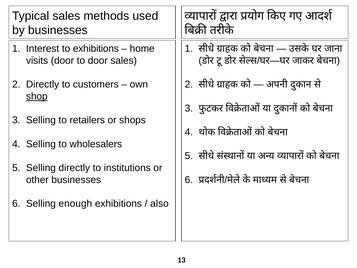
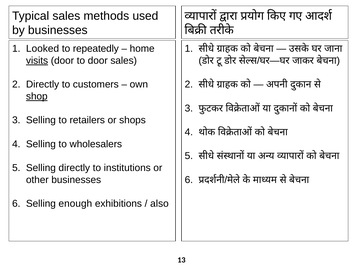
Interest: Interest -> Looked (43, 49)
to exhibitions: exhibitions -> repeatedly (96, 49)
visits underline: none -> present (37, 61)
